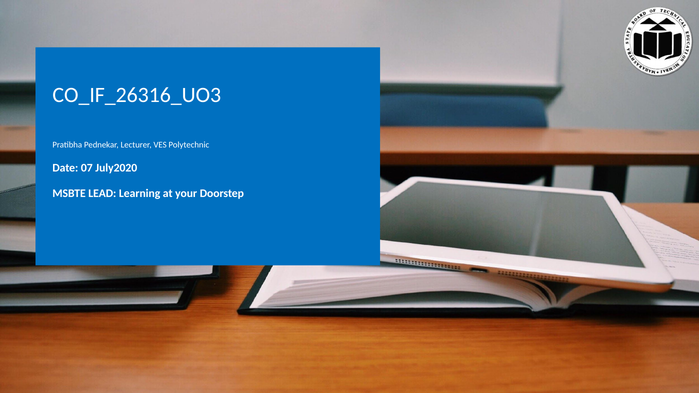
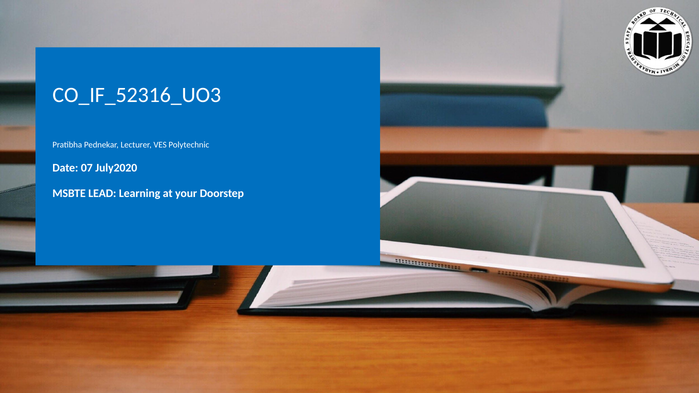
CO_IF_26316_UO3: CO_IF_26316_UO3 -> CO_IF_52316_UO3 (137, 95)
